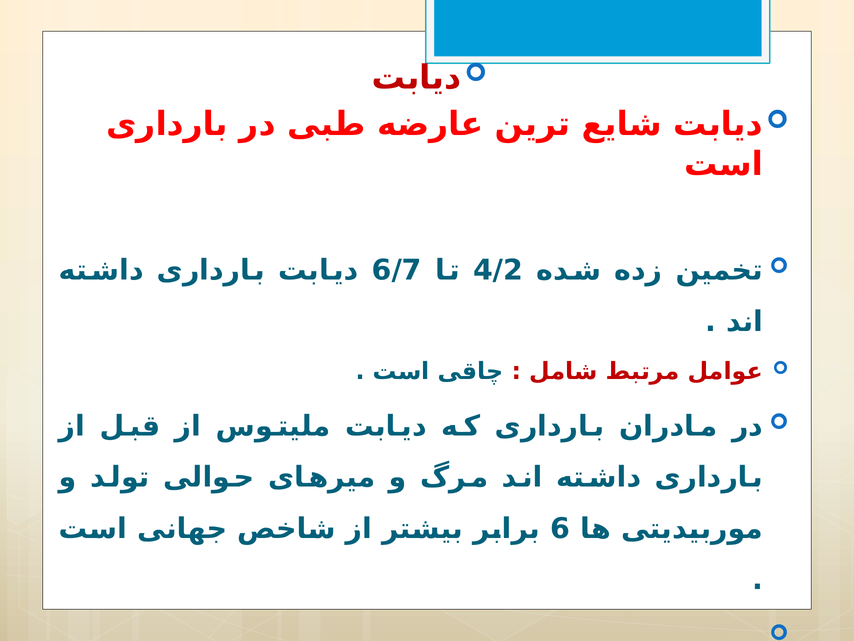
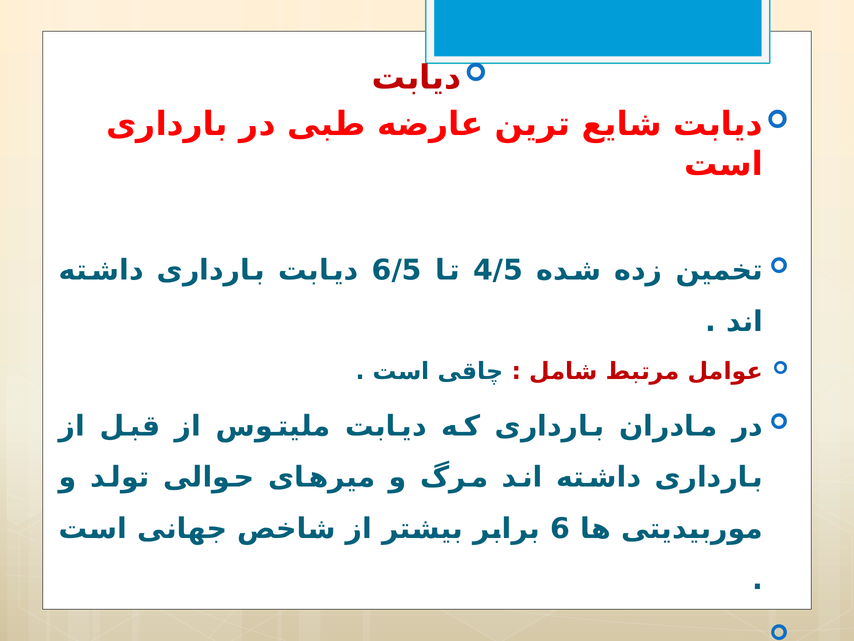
6/7: 6/7 -> 6/5 (397, 270)
4/2: 4/2 -> 4/5 (498, 270)
